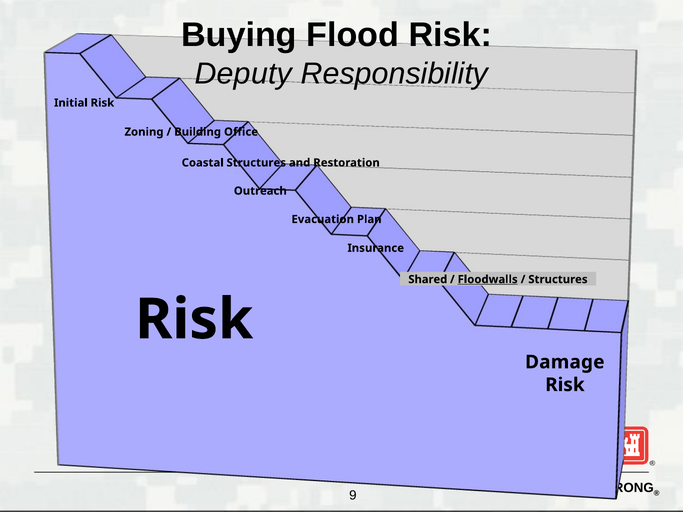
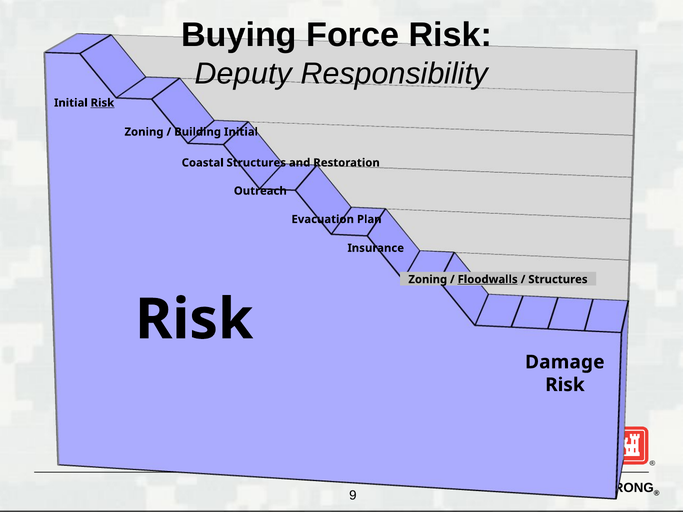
Flood: Flood -> Force (353, 35)
Risk underline: none -> present (102, 103)
Building Office: Office -> Initial (241, 132)
Shared: Shared -> Zoning (428, 280)
